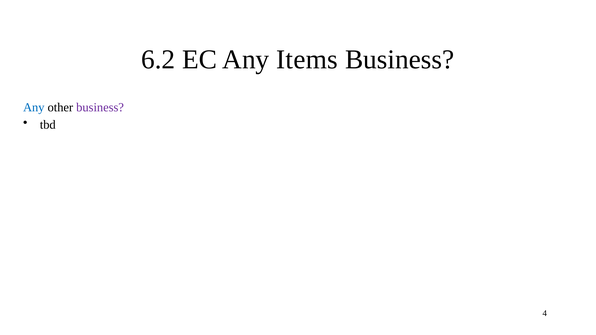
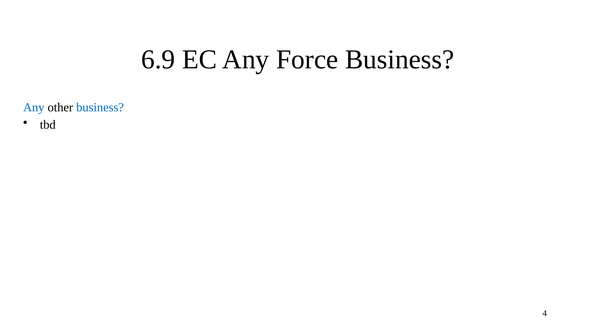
6.2: 6.2 -> 6.9 (158, 60)
Items: Items -> Force (307, 60)
business colour: purple -> blue (100, 107)
